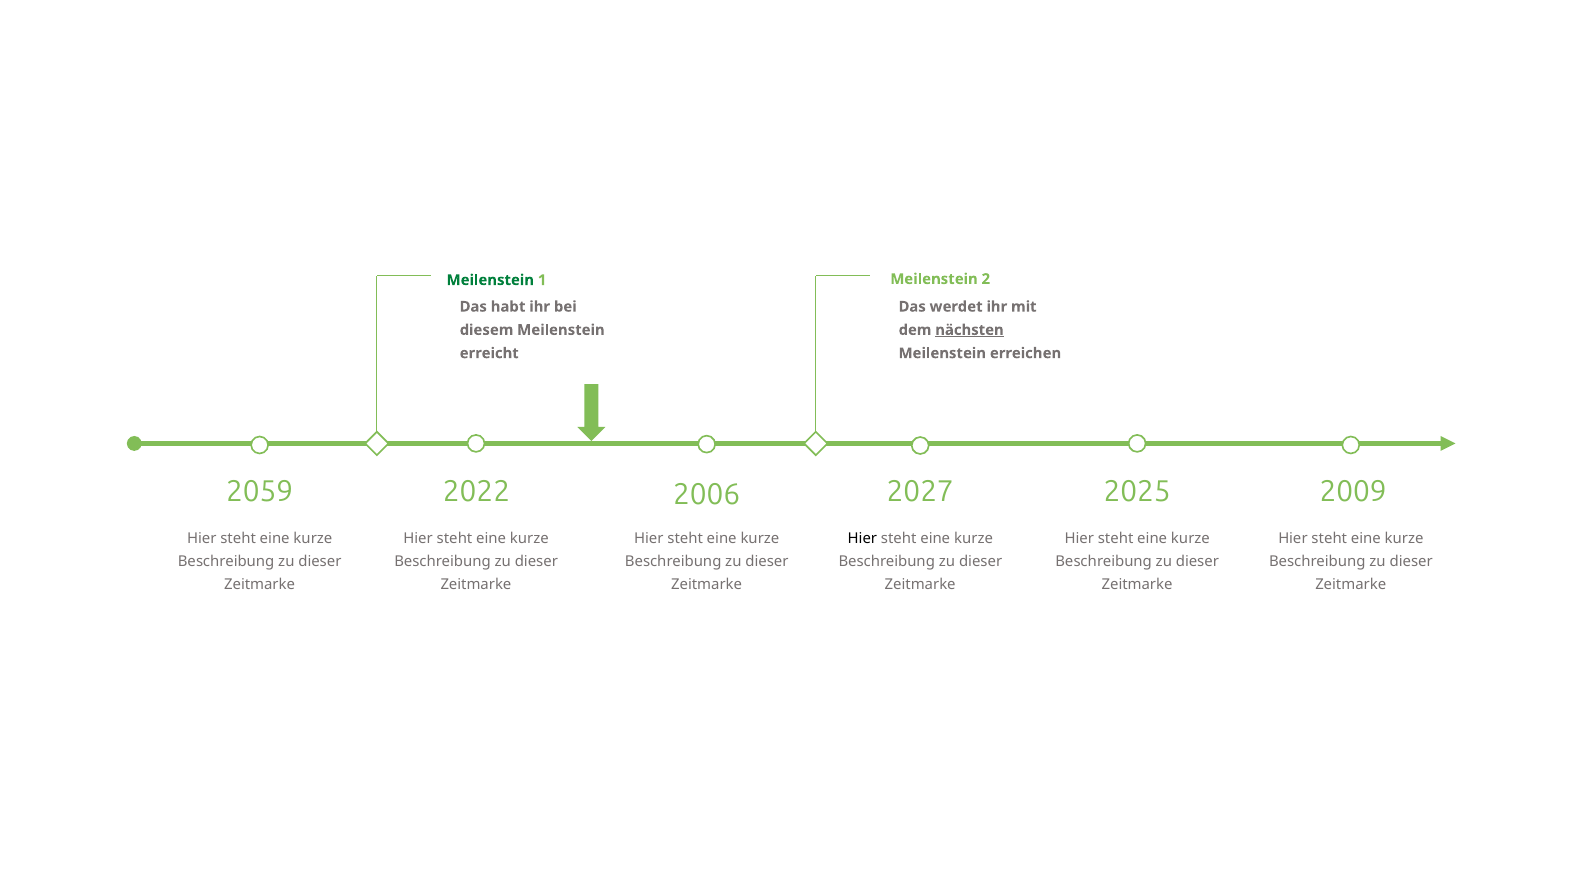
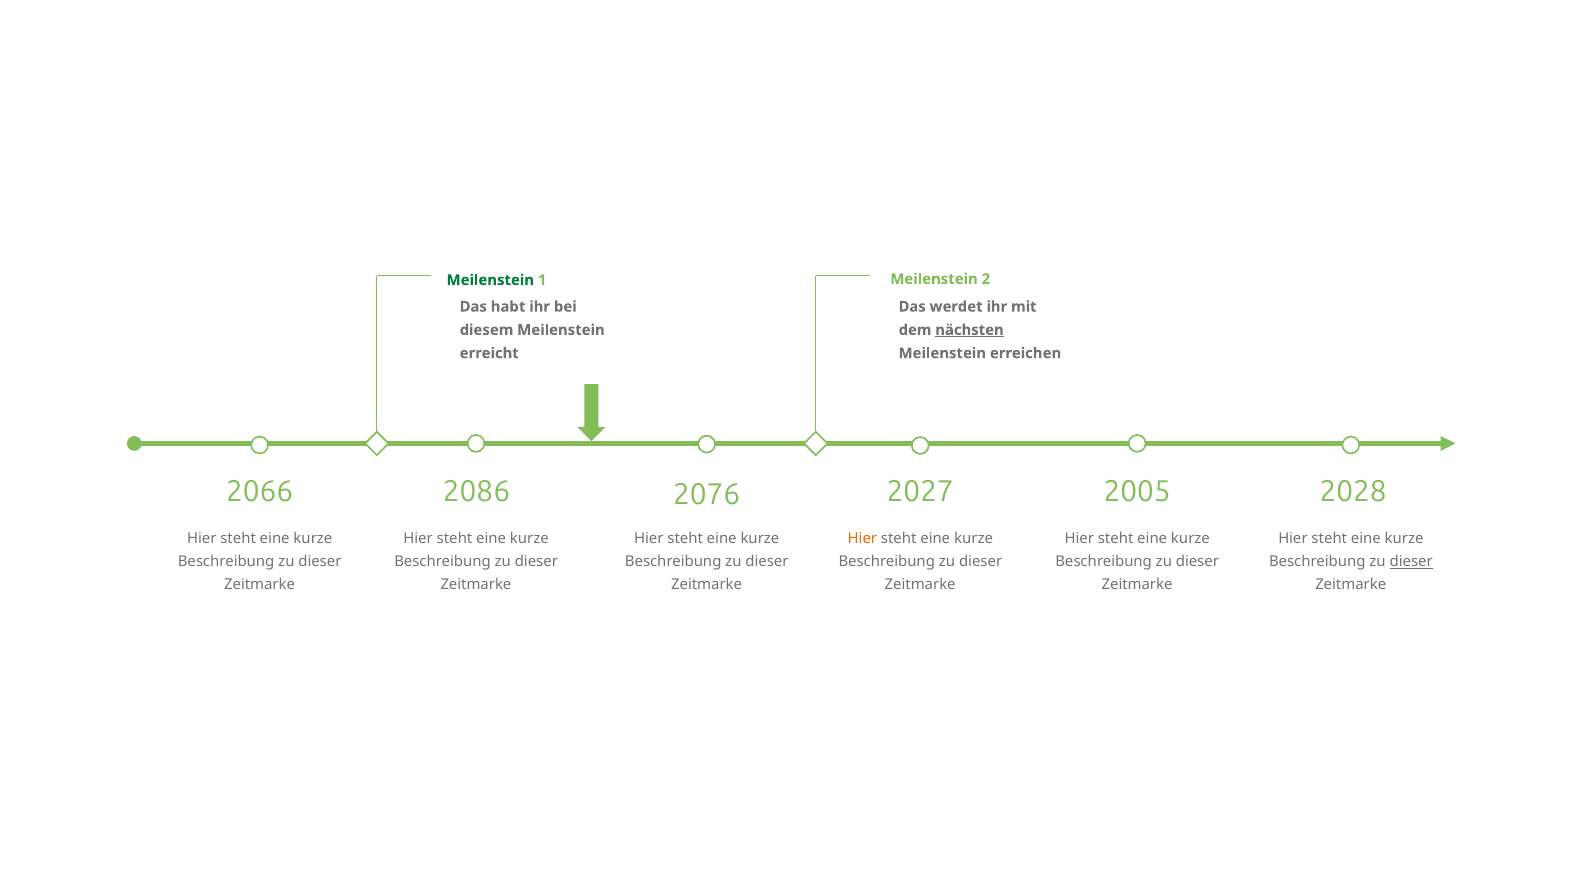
2059: 2059 -> 2066 (260, 492)
2022: 2022 -> 2086 (477, 492)
2025: 2025 -> 2005 (1137, 492)
2009: 2009 -> 2028 (1353, 492)
2006: 2006 -> 2076 (707, 495)
Hier colour: black -> orange (862, 539)
dieser underline: none -> present (1411, 562)
